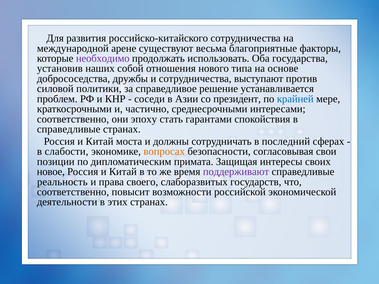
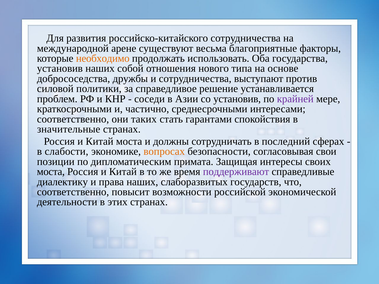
необходимо colour: purple -> orange (103, 58)
со президент: президент -> установив (237, 99)
крайней colour: blue -> purple (295, 99)
эпоху: эпоху -> таких (144, 119)
справедливые: справедливые -> значительные (69, 129)
новое: новое -> моста (51, 172)
реальность: реальность -> диалектику (62, 182)
права своего: своего -> наших (142, 182)
